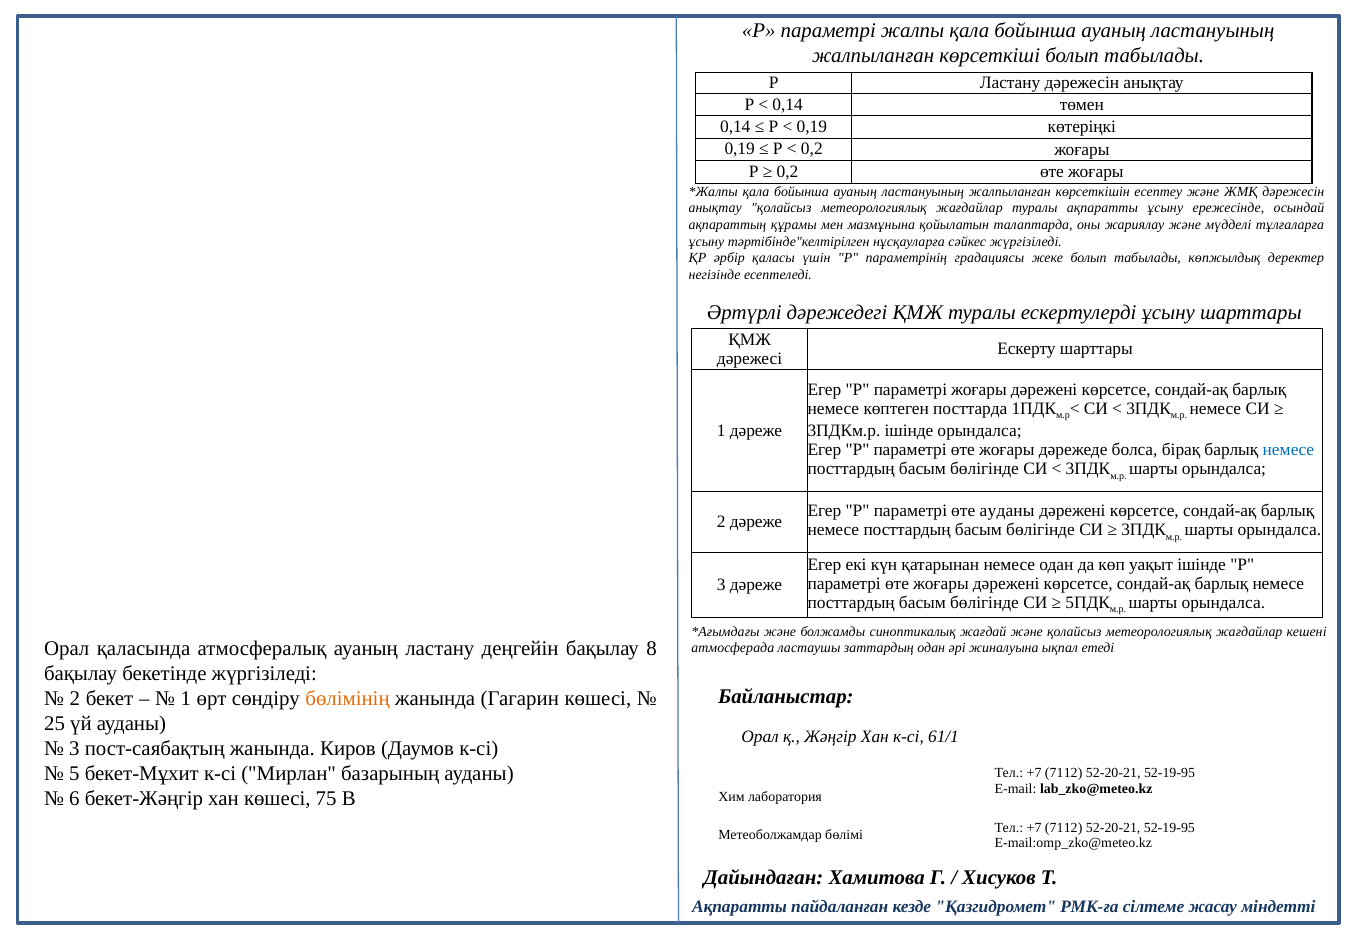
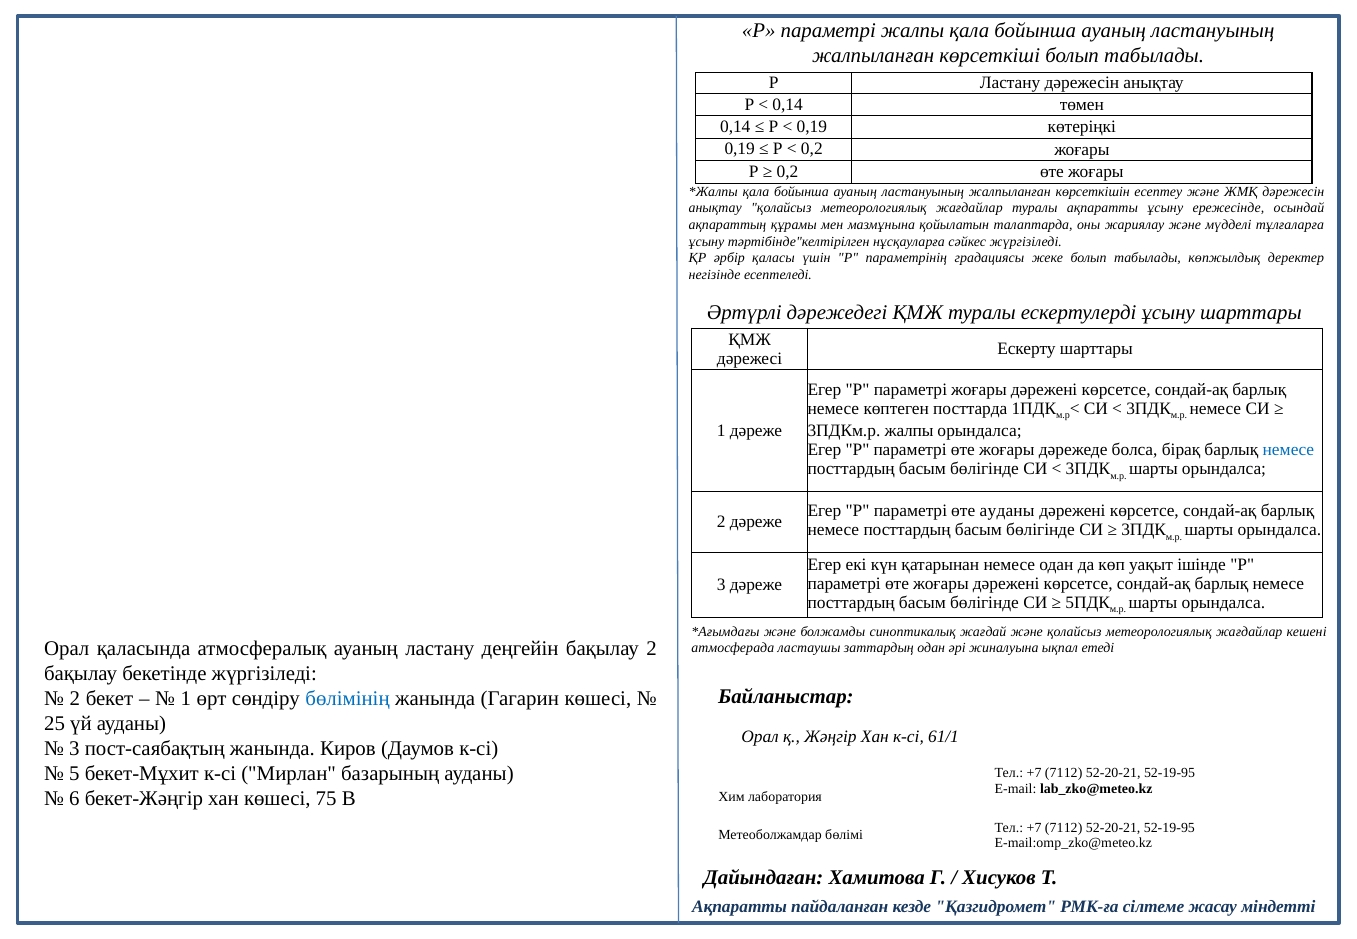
3ПДКм.р ішінде: ішінде -> жалпы (909, 431)
бақылау 8: 8 -> 2 (652, 649)
бөлімінің colour: orange -> blue (348, 699)
